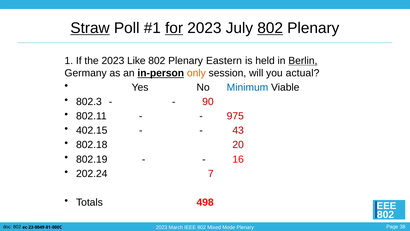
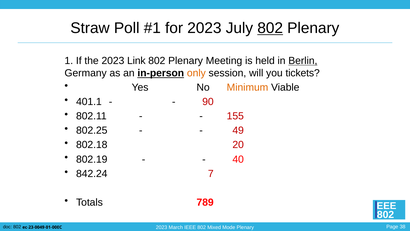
Straw underline: present -> none (90, 28)
for underline: present -> none (174, 28)
Like: Like -> Link (136, 61)
Eastern: Eastern -> Meeting (224, 61)
actual: actual -> tickets (303, 73)
Minimum colour: blue -> orange (248, 87)
802.3: 802.3 -> 401.1 (89, 102)
975: 975 -> 155 (235, 116)
402.15: 402.15 -> 802.25 (92, 130)
43: 43 -> 49 (238, 130)
16: 16 -> 40 (238, 159)
202.24: 202.24 -> 842.24 (92, 173)
498: 498 -> 789 (205, 202)
